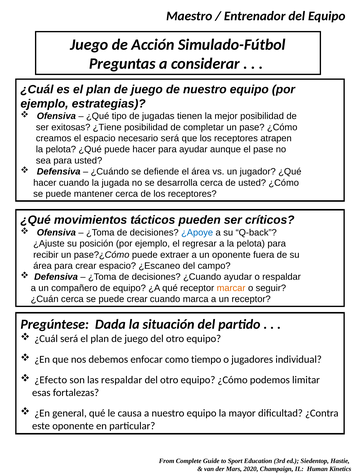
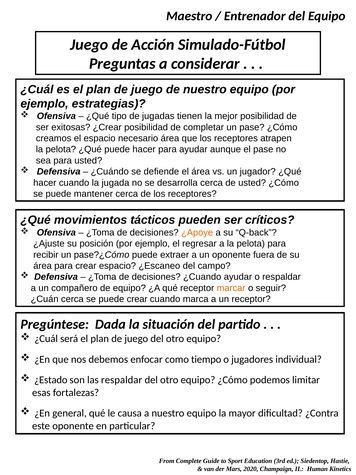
¿Tiene: ¿Tiene -> ¿Crear (107, 127)
necesario será: será -> área (170, 138)
¿Apoye colour: blue -> orange (197, 232)
¿Efecto: ¿Efecto -> ¿Estado (51, 380)
